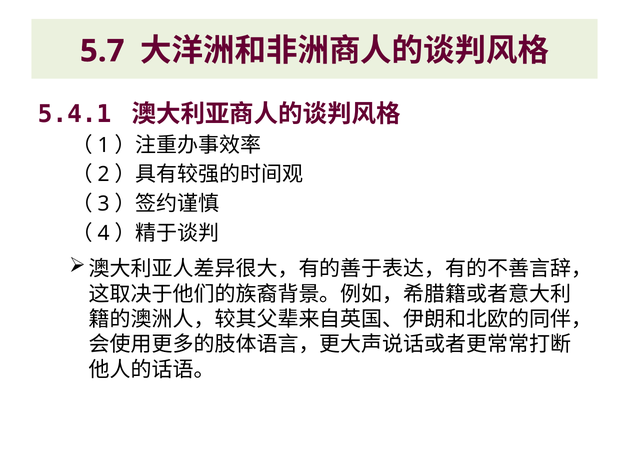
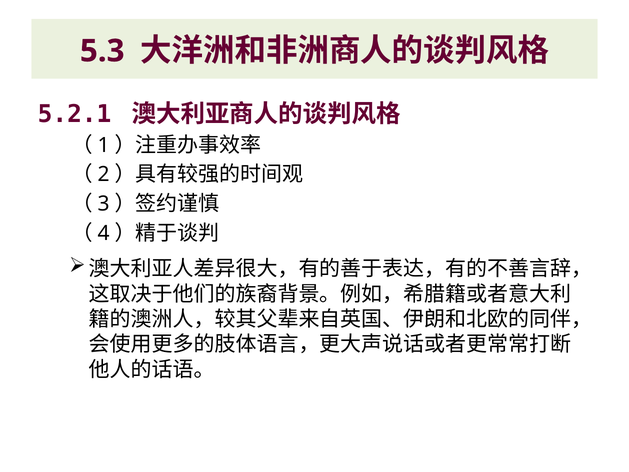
5.7: 5.7 -> 5.3 (102, 51)
5.4.1: 5.4.1 -> 5.2.1 (75, 114)
